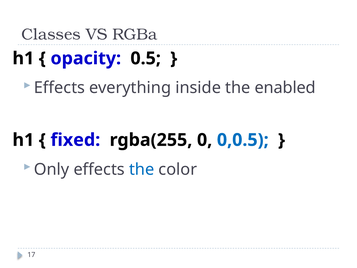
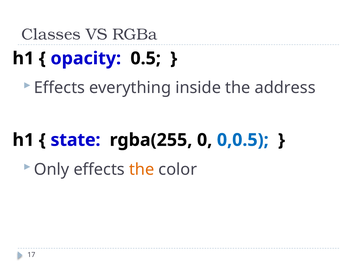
enabled: enabled -> address (285, 88)
fixed: fixed -> state (75, 140)
the colour: blue -> orange (142, 169)
